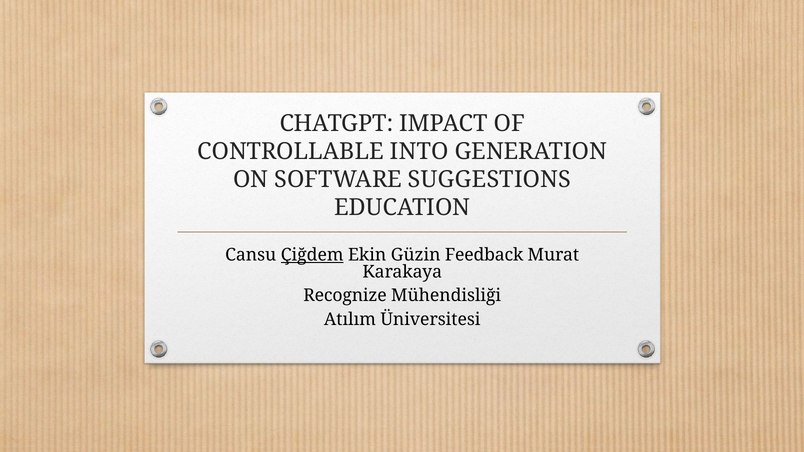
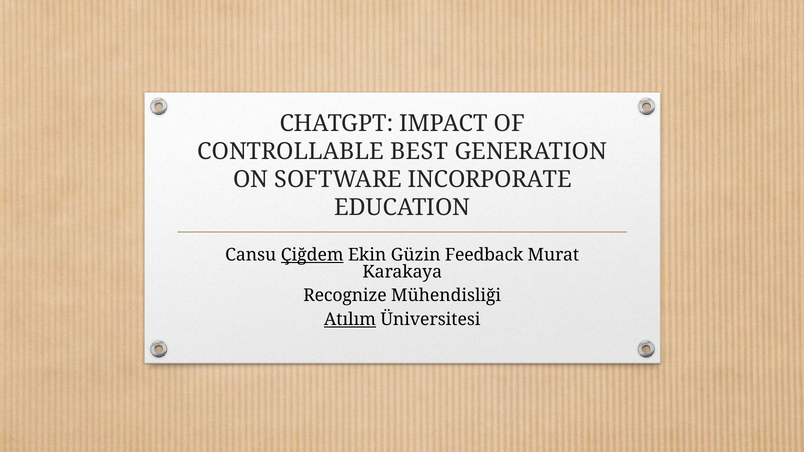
INTO: INTO -> BEST (419, 152)
SUGGESTIONS: SUGGESTIONS -> INCORPORATE (490, 180)
Atılım underline: none -> present (350, 320)
